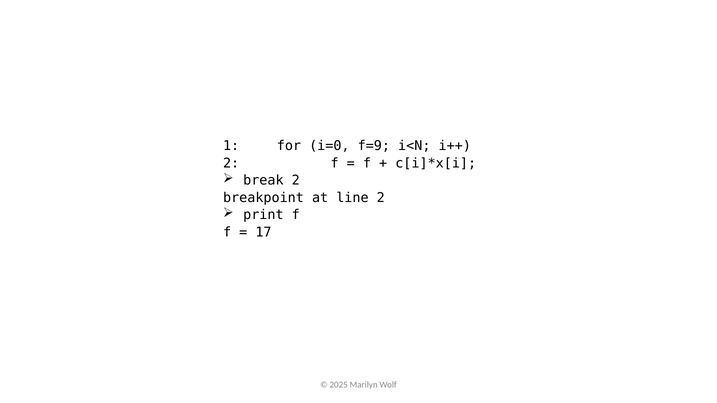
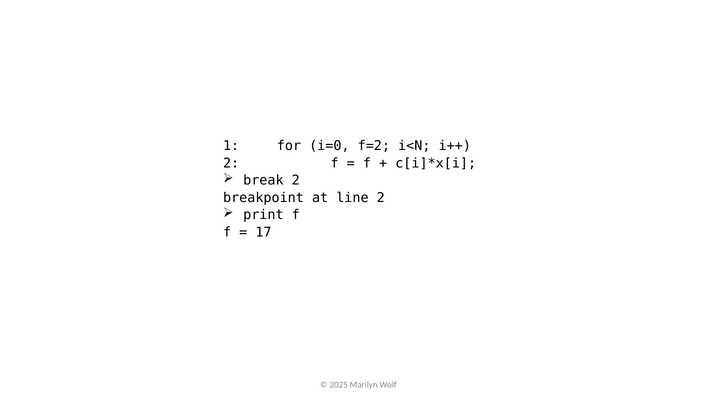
f=9: f=9 -> f=2 (374, 146)
